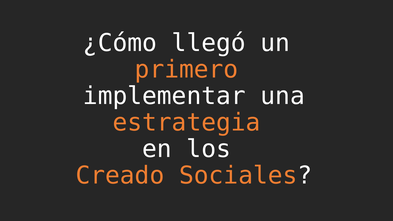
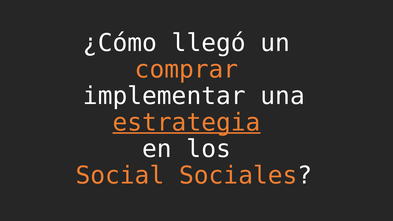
primero: primero -> comprar (186, 70)
estrategia underline: none -> present (187, 123)
Creado: Creado -> Social (120, 176)
